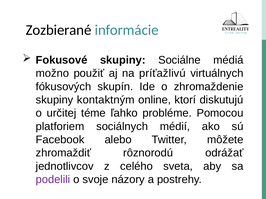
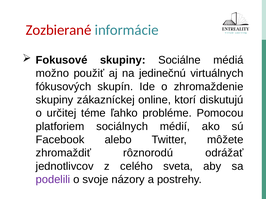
Zozbierané colour: black -> red (59, 30)
príťažlivú: príťažlivú -> jedinečnú (162, 74)
kontaktným: kontaktným -> zákazníckej (106, 100)
